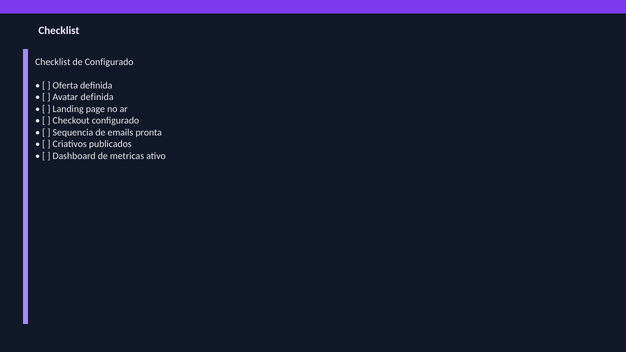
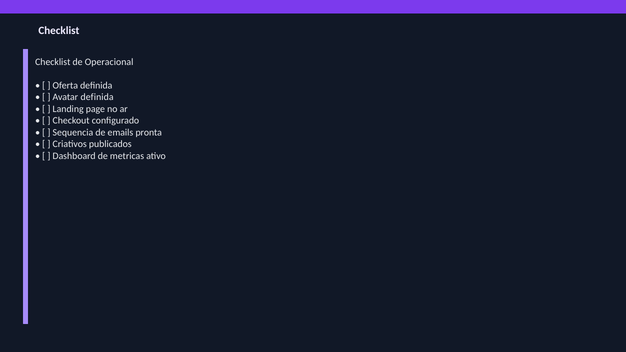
de Configurado: Configurado -> Operacional (109, 62)
